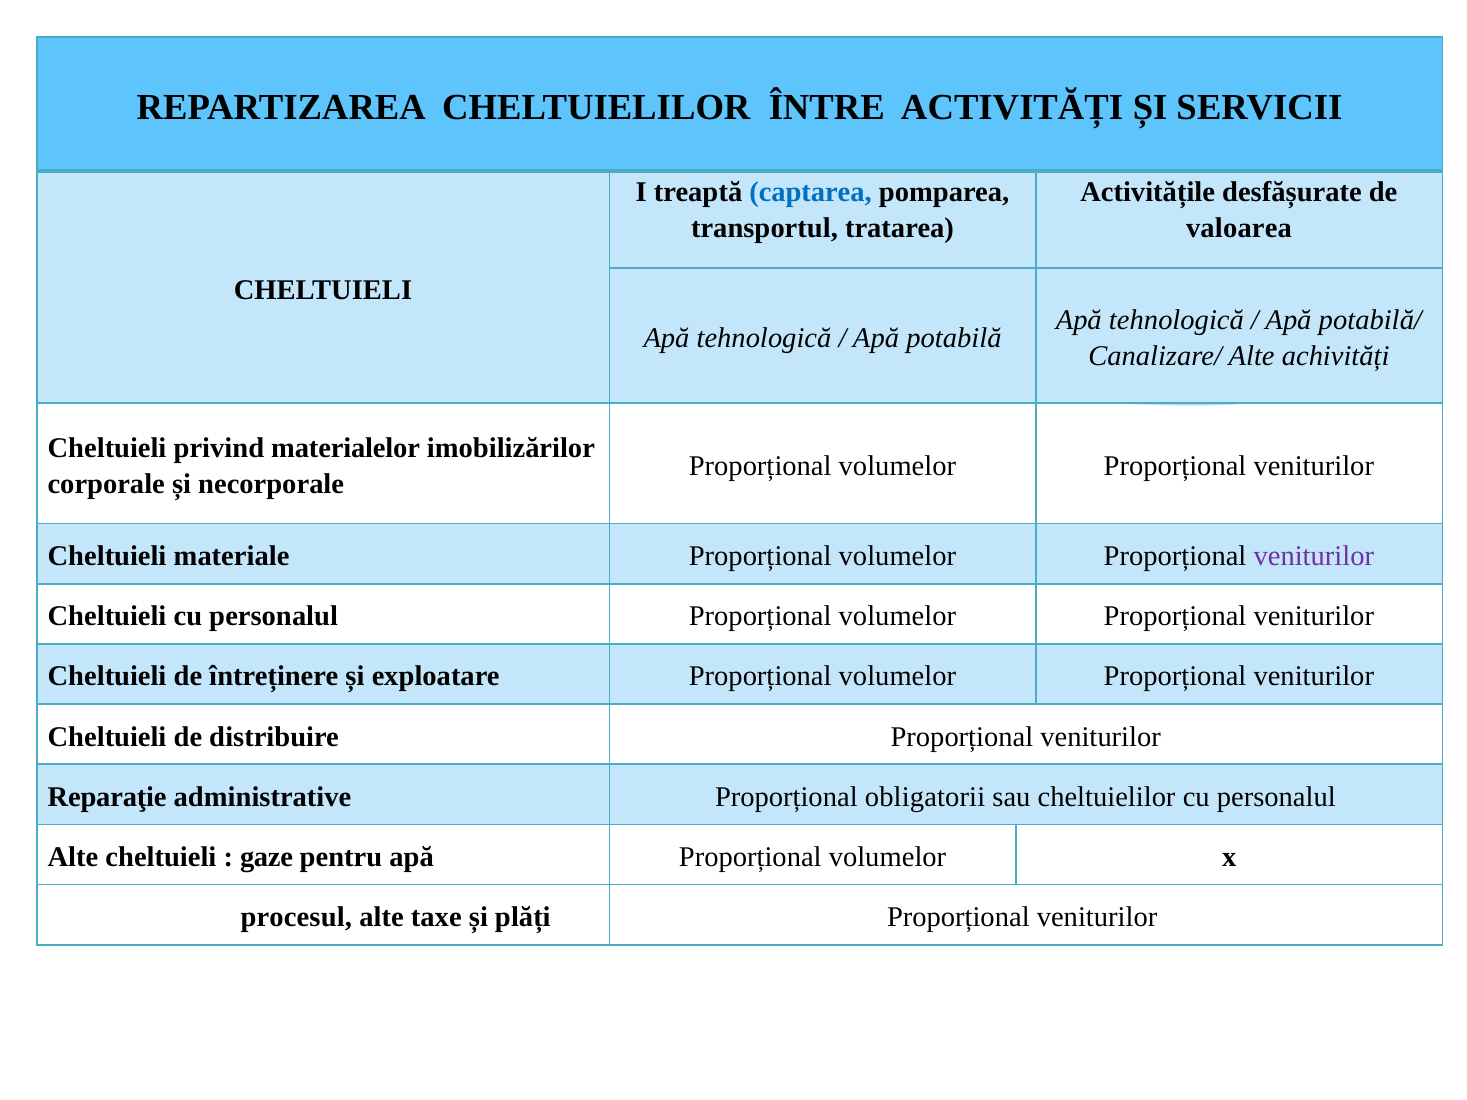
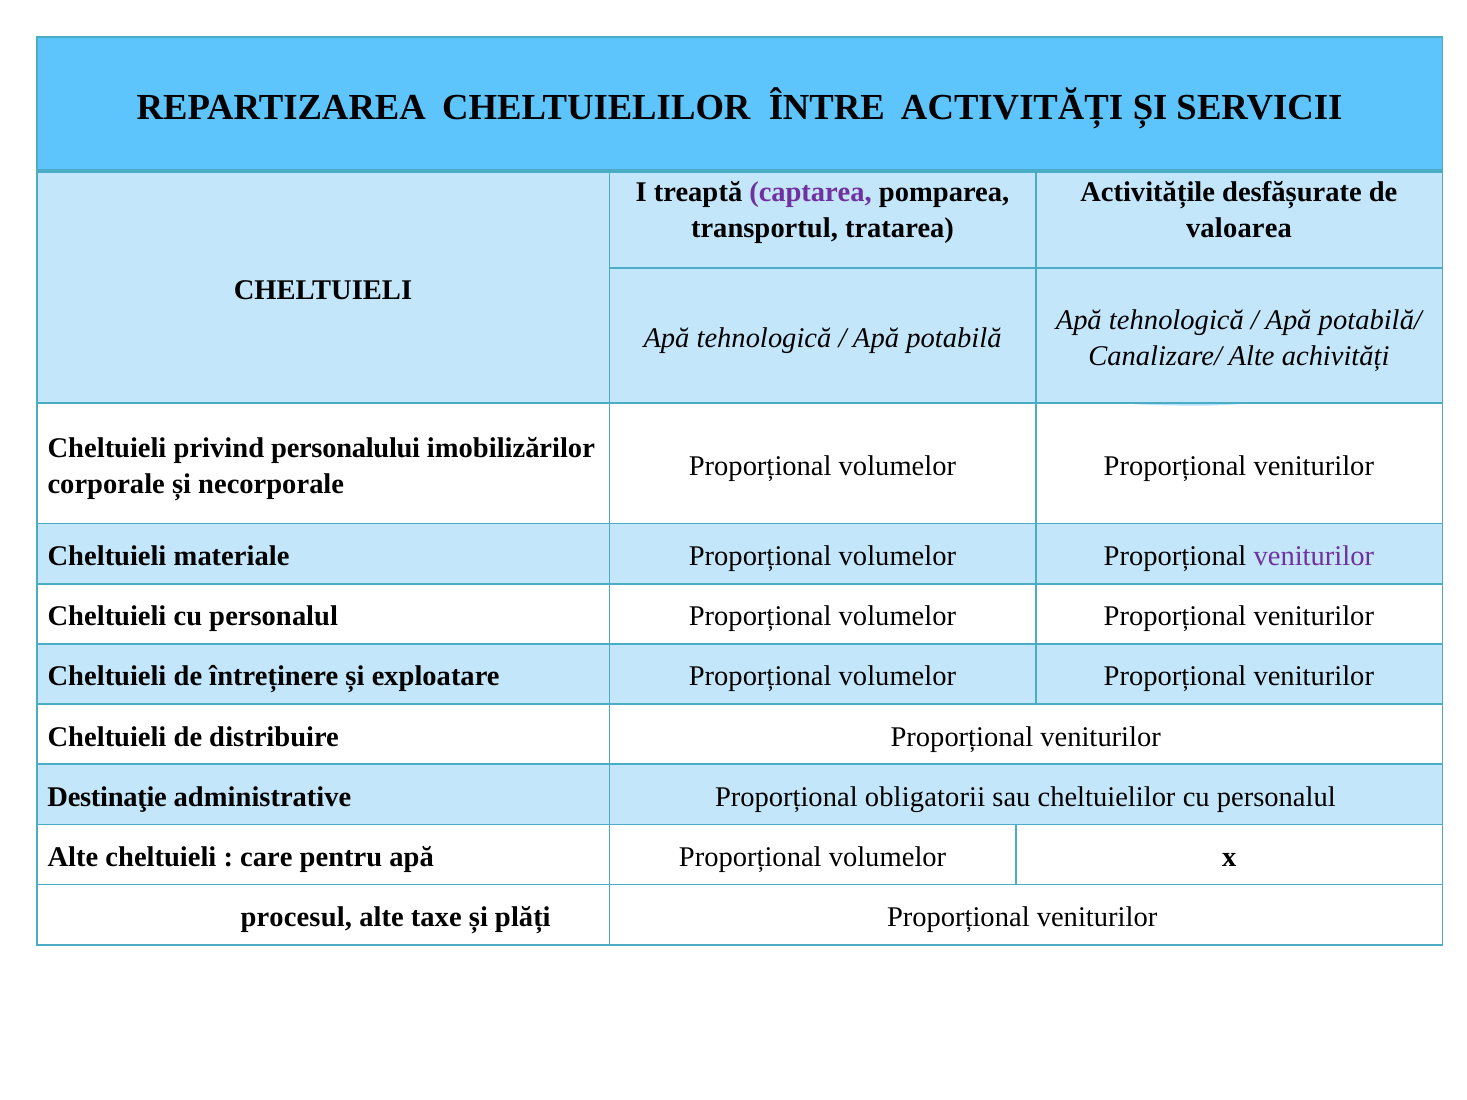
captarea colour: blue -> purple (811, 192)
materialelor: materialelor -> personalului (346, 448)
Reparaţie: Reparaţie -> Destinaţie (107, 797)
gaze: gaze -> care (266, 857)
